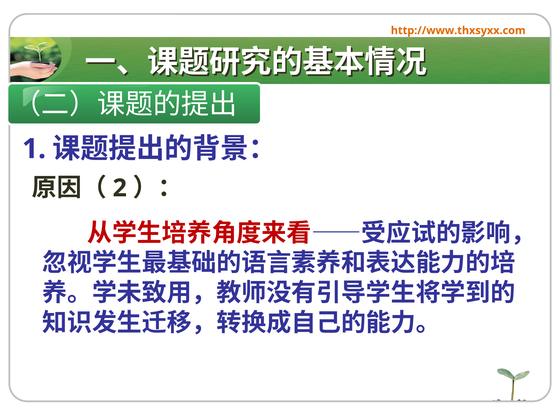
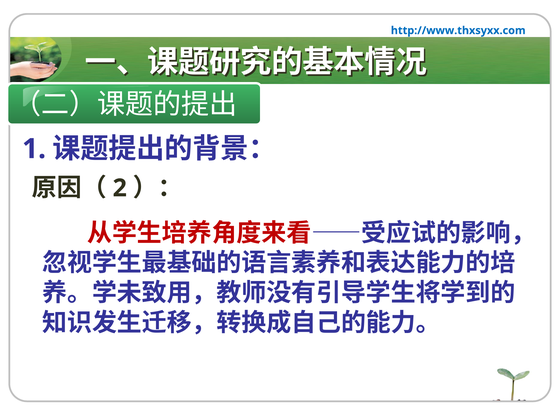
http://www.thxsyxx.com colour: orange -> blue (458, 31)
